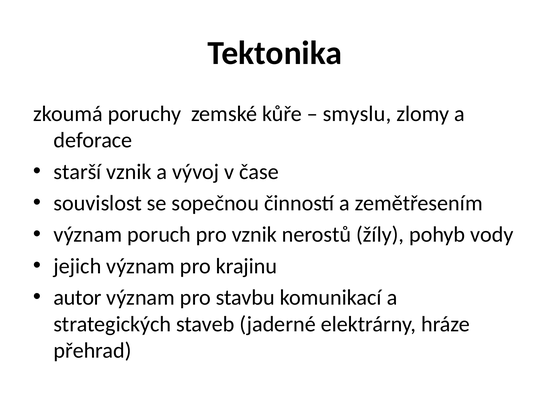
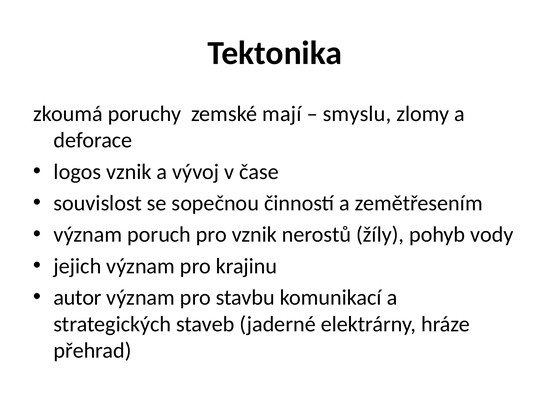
kůře: kůře -> mají (282, 114)
starší: starší -> logos (77, 172)
